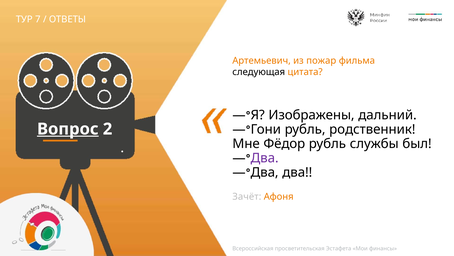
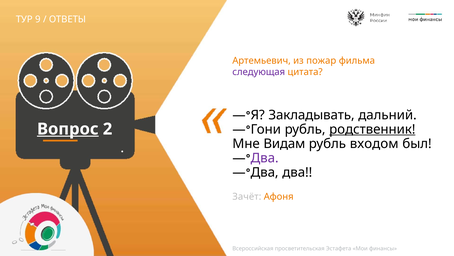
7: 7 -> 9 (38, 19)
следующая colour: black -> purple (259, 72)
Изображены: Изображены -> Закладывать (312, 115)
родственник underline: none -> present (372, 129)
Фёдор: Фёдор -> Видам (284, 144)
службы: службы -> входом (374, 144)
